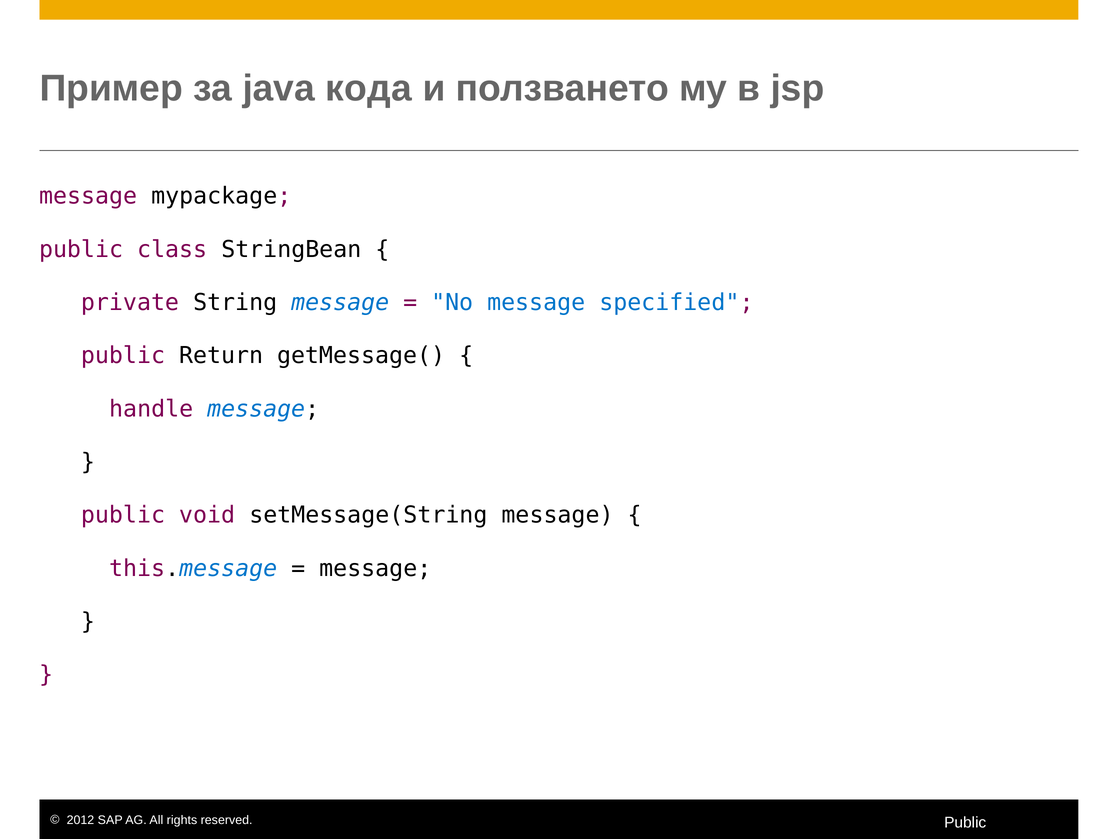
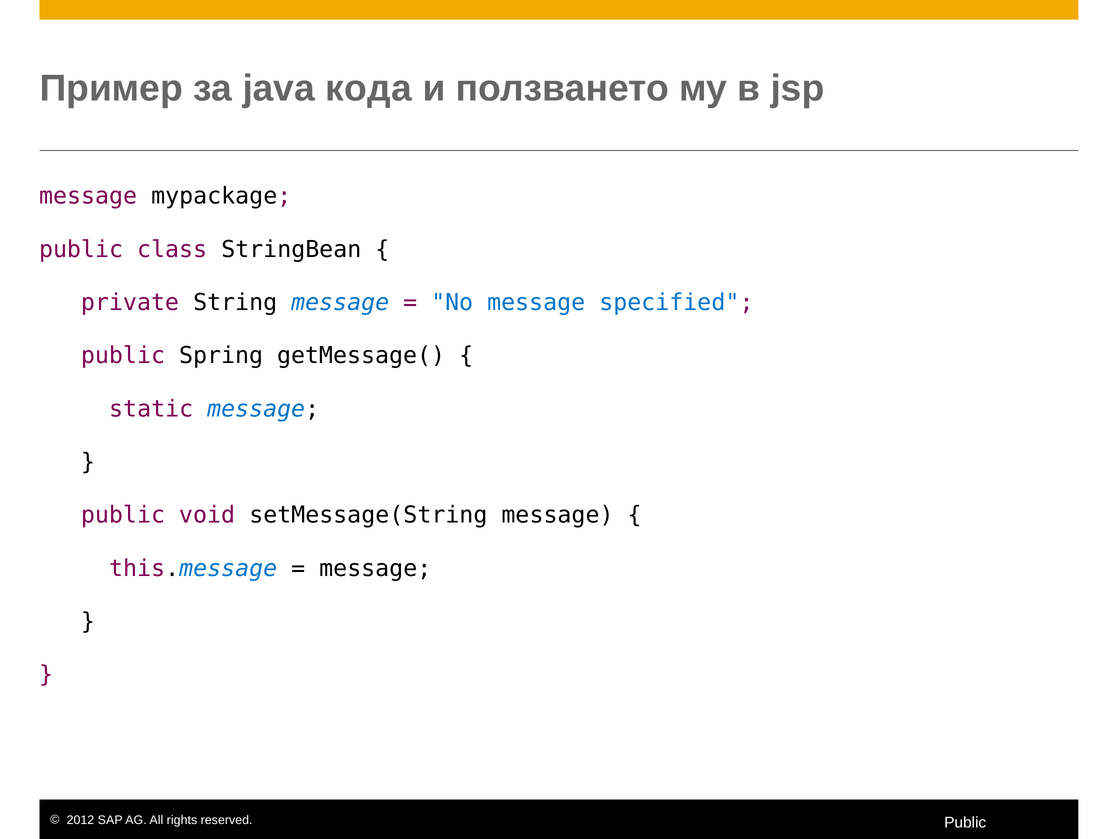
Return: Return -> Spring (221, 356)
handle: handle -> static (151, 409)
